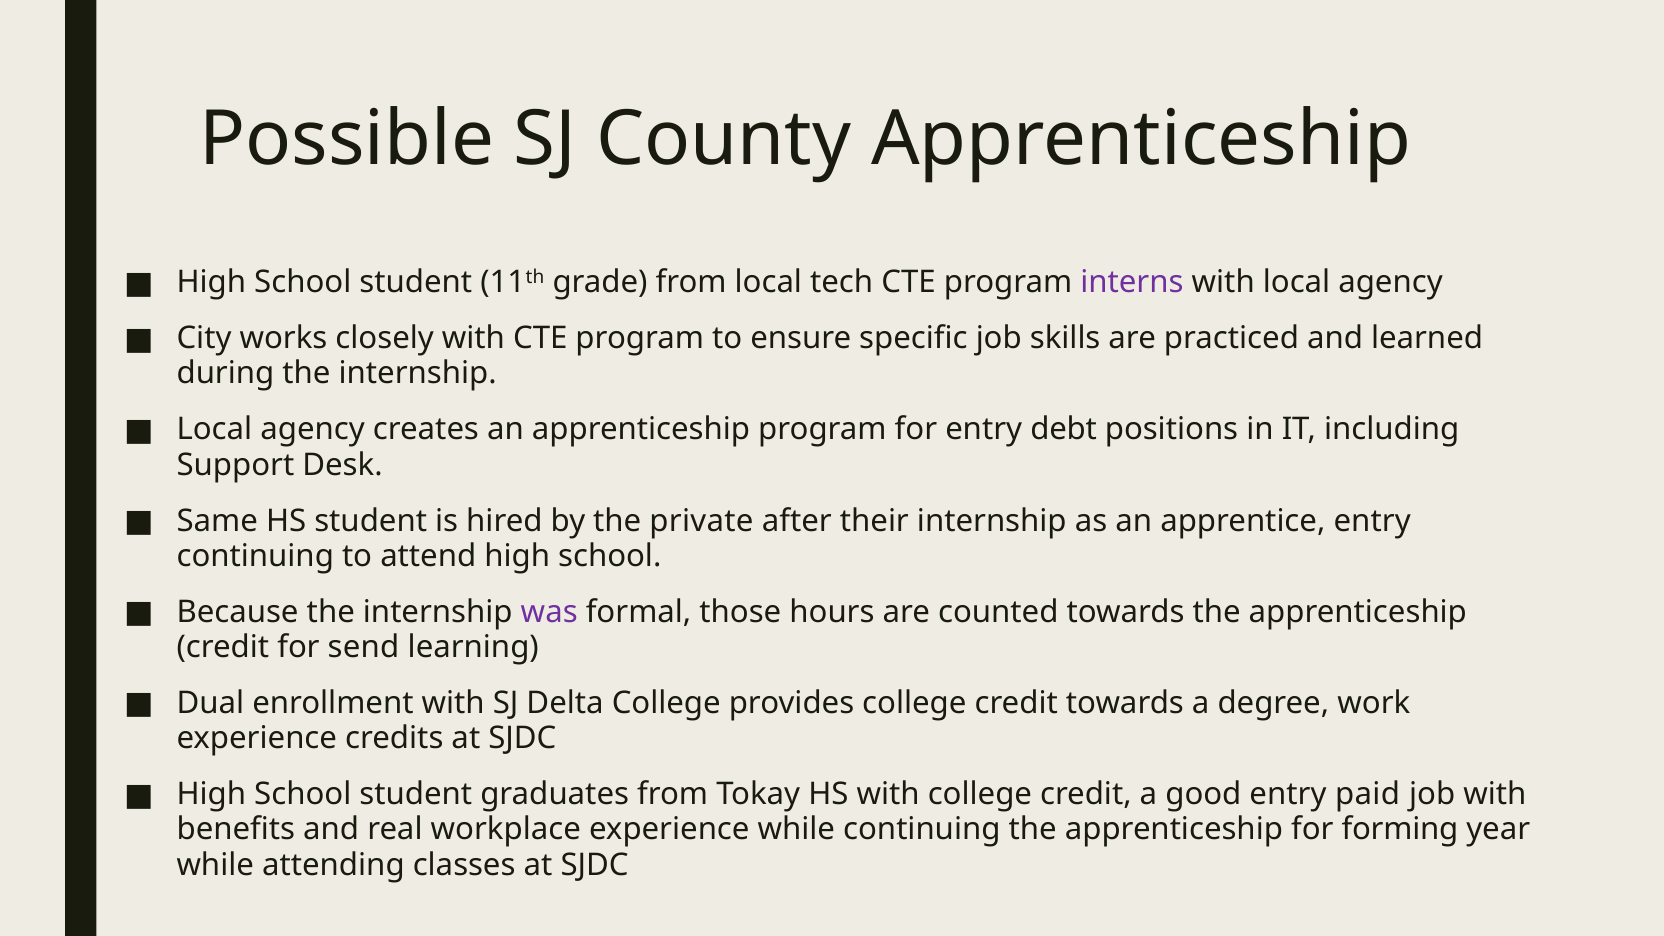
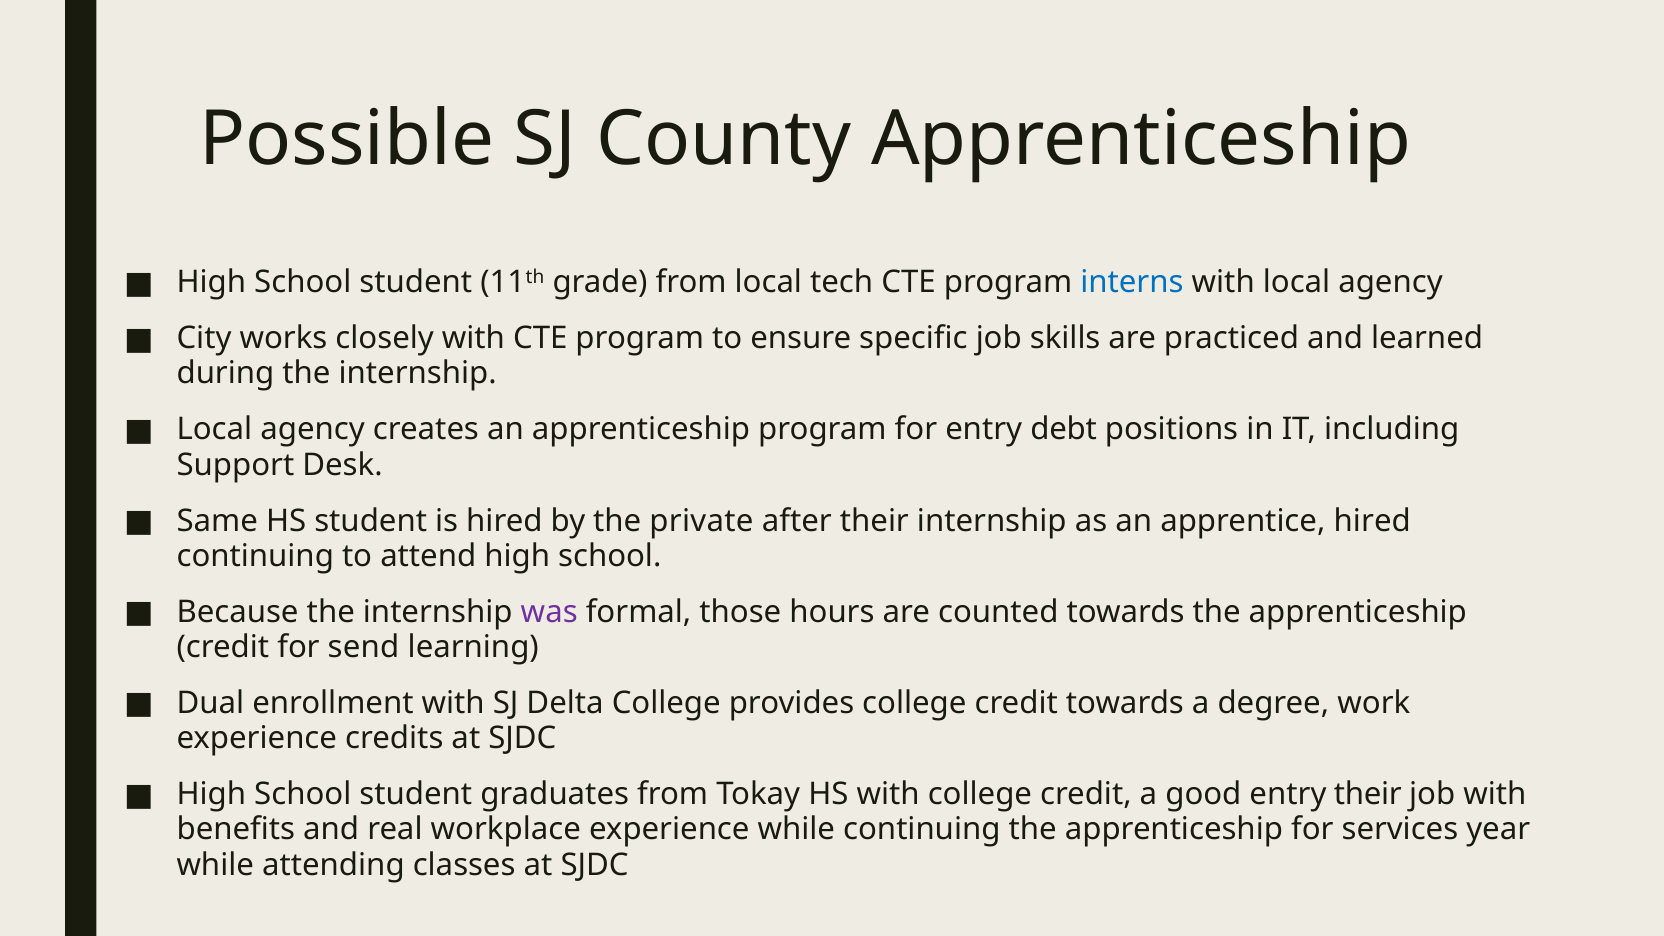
interns colour: purple -> blue (1132, 282)
apprentice entry: entry -> hired (1372, 521)
entry paid: paid -> their (1368, 794)
forming: forming -> services (1400, 830)
